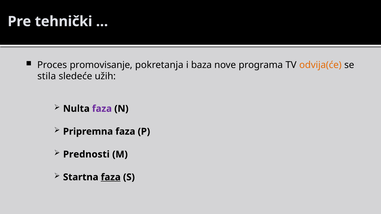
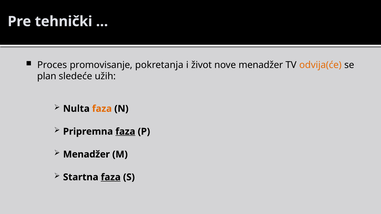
baza: baza -> život (201, 65)
nove programa: programa -> menadžer (261, 65)
stila: stila -> plan (47, 76)
faza colour: purple -> orange (102, 109)
faza underline: none -> present (125, 132)
Prednosti: Prednosti -> Menadžer (86, 155)
